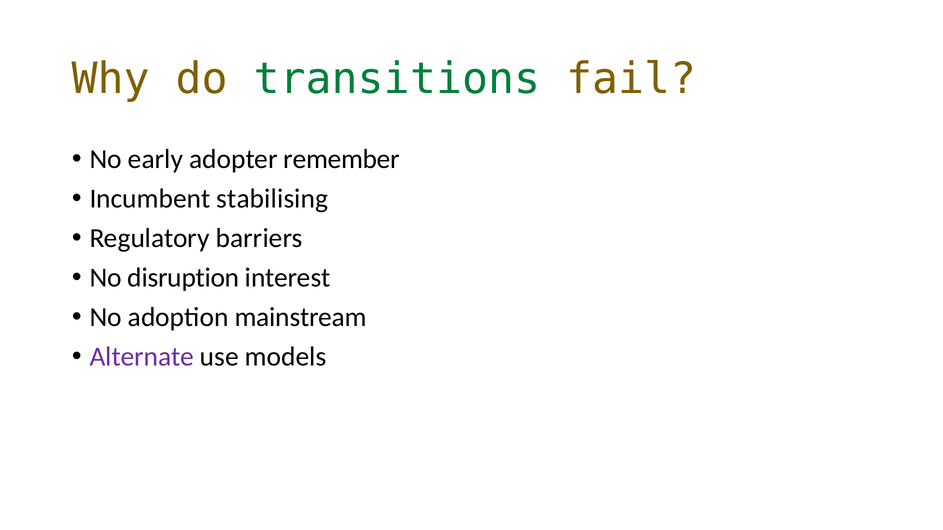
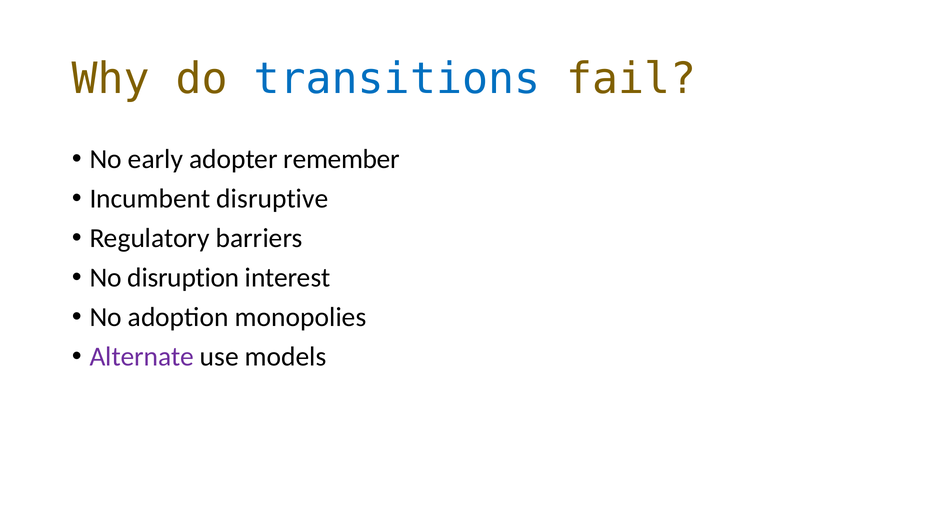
transitions colour: green -> blue (397, 79)
stabilising: stabilising -> disruptive (272, 199)
mainstream: mainstream -> monopolies (301, 318)
